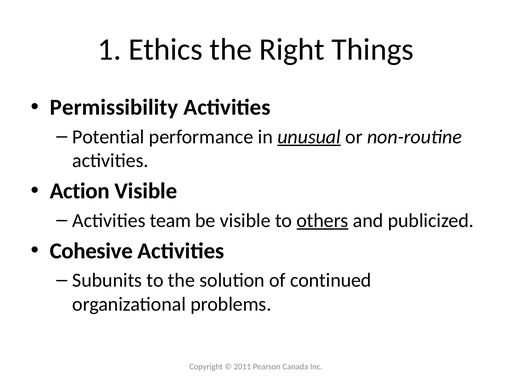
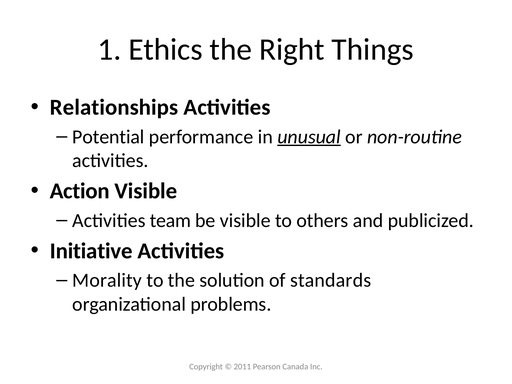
Permissibility: Permissibility -> Relationships (114, 107)
others underline: present -> none (322, 220)
Cohesive: Cohesive -> Initiative (91, 251)
Subunits: Subunits -> Morality (107, 280)
continued: continued -> standards (331, 280)
